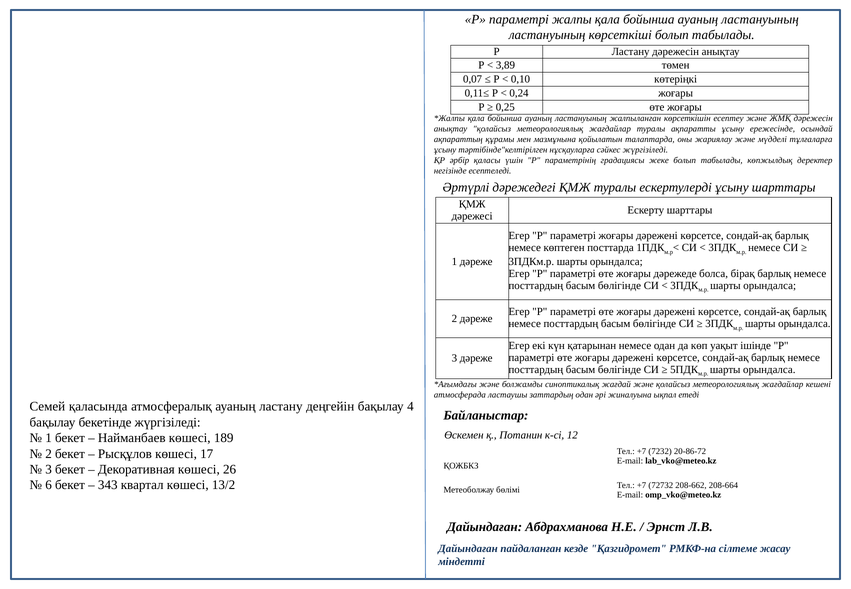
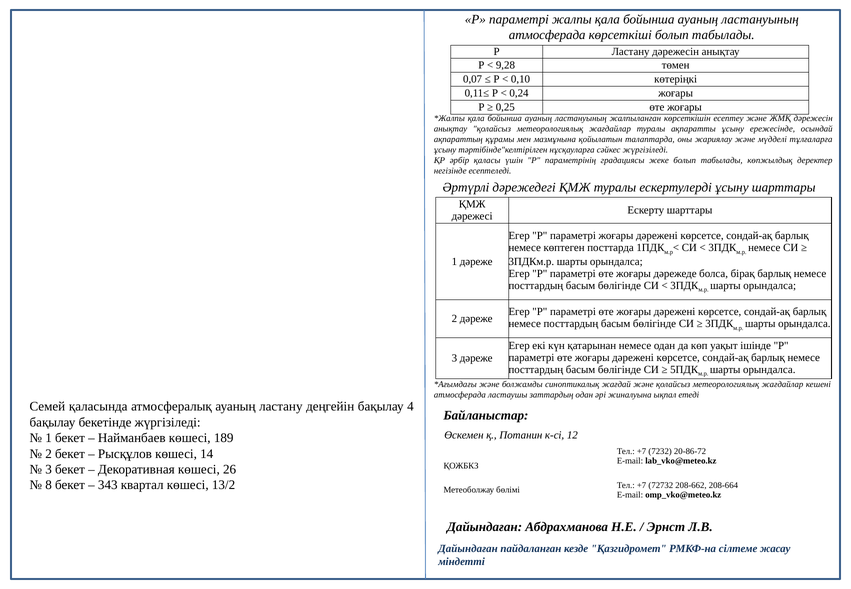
ластануының: ластануының -> атмосферада (547, 35)
3,89: 3,89 -> 9,28 (505, 65)
17: 17 -> 14 (207, 454)
6: 6 -> 8 (49, 485)
